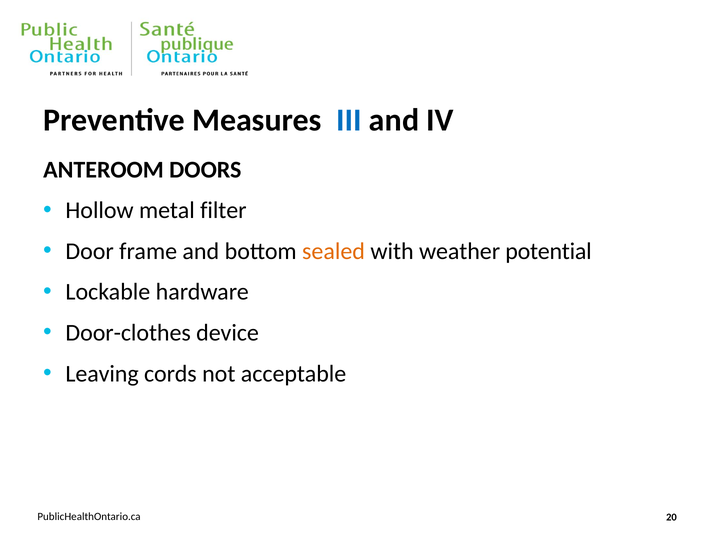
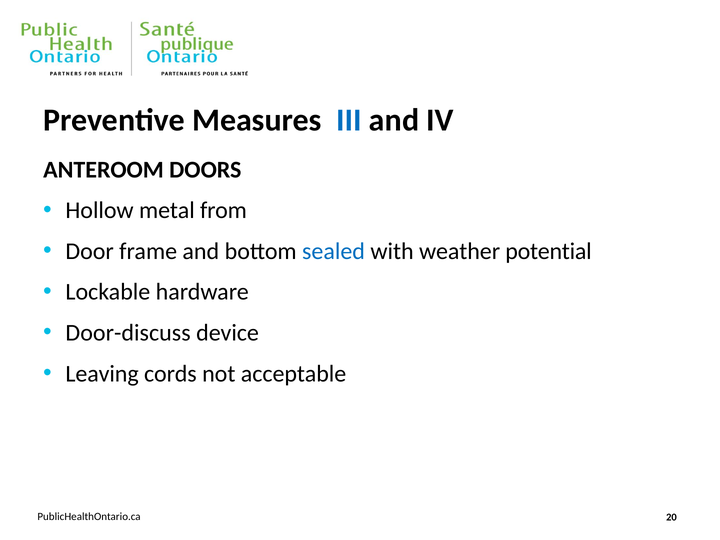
filter: filter -> from (223, 210)
sealed colour: orange -> blue (333, 251)
Door-clothes: Door-clothes -> Door-discuss (128, 333)
